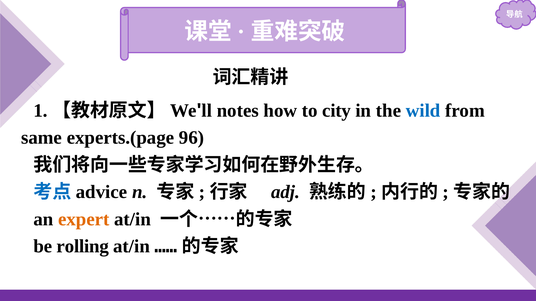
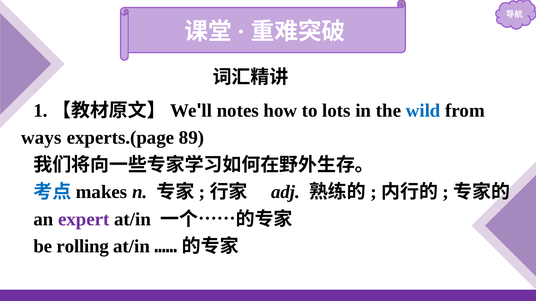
city: city -> lots (336, 111)
same: same -> ways (41, 138)
96: 96 -> 89 (192, 138)
advice: advice -> makes (102, 192)
expert colour: orange -> purple (84, 220)
